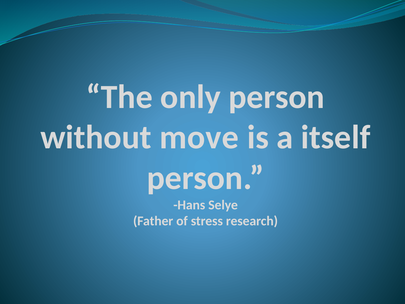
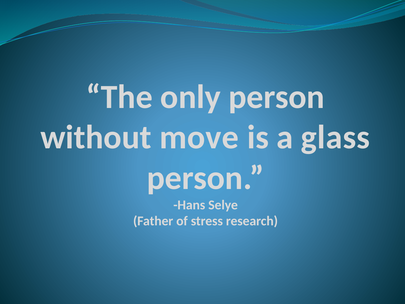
itself: itself -> glass (335, 137)
